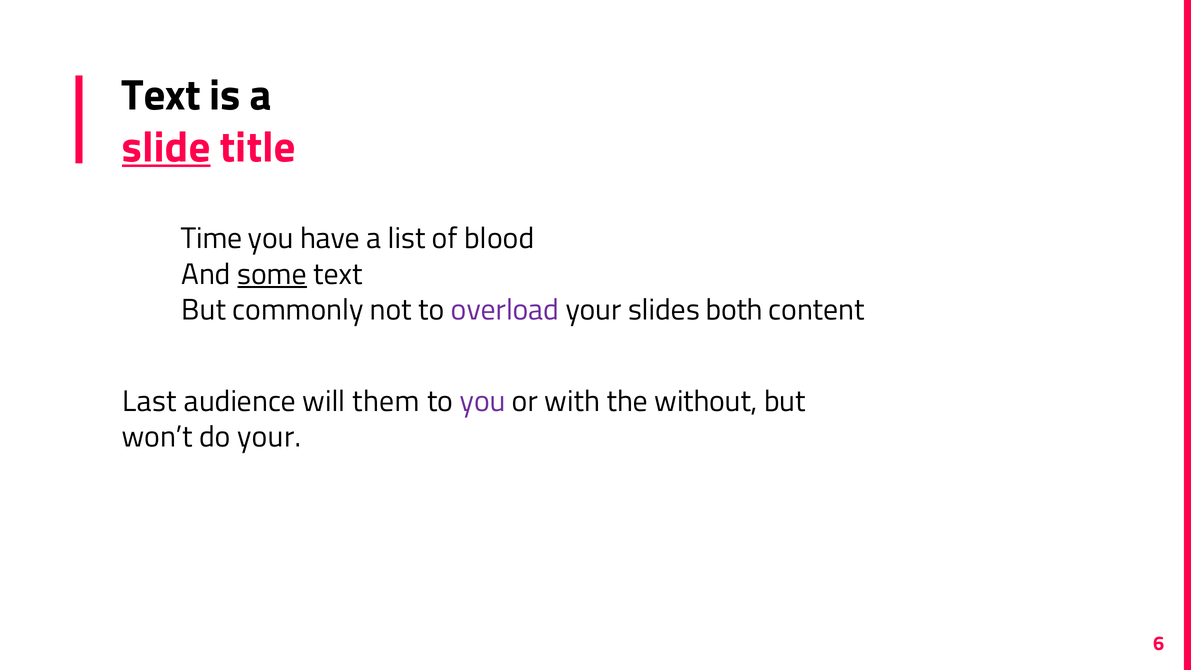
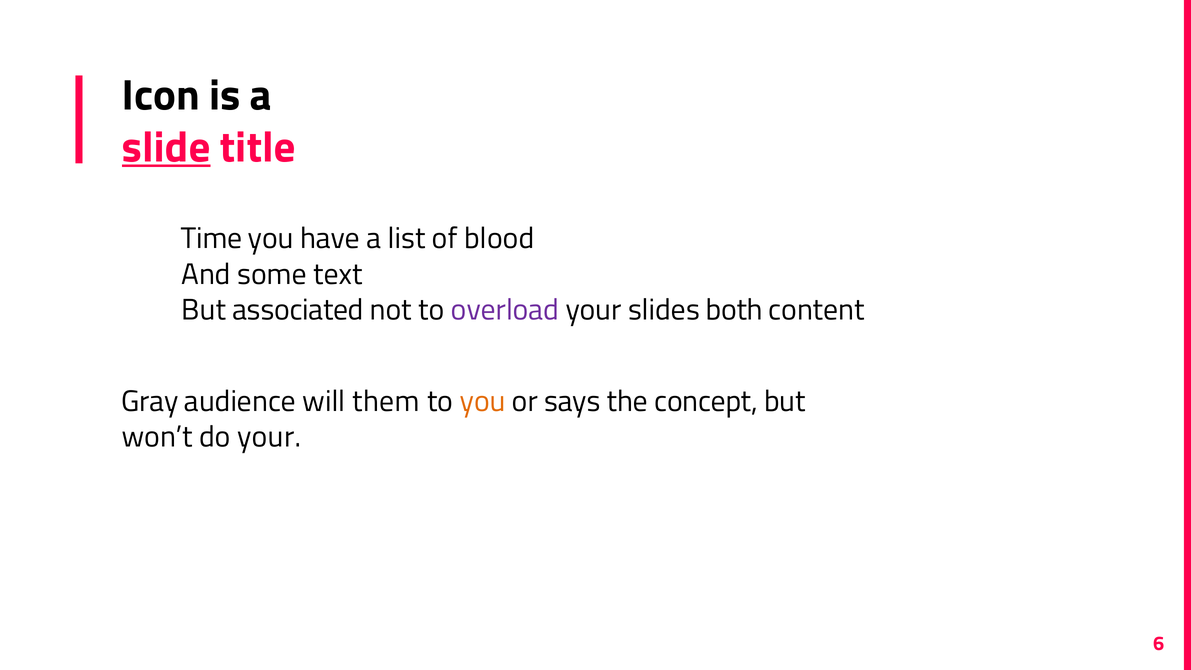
Text: Text -> Icon (161, 96)
some underline: present -> none (272, 274)
commonly: commonly -> associated (298, 310)
Last: Last -> Gray (150, 401)
you colour: purple -> orange (483, 401)
with: with -> says (572, 401)
without: without -> concept (706, 401)
